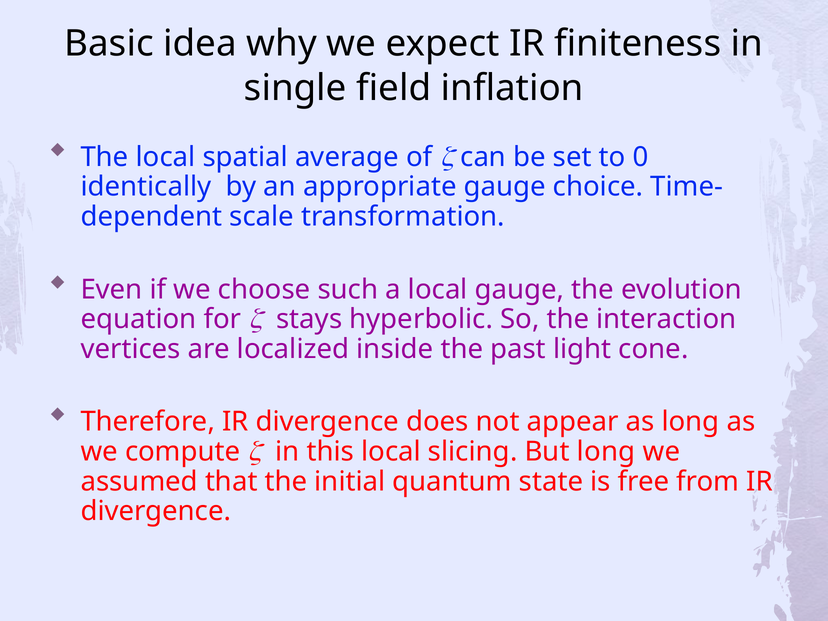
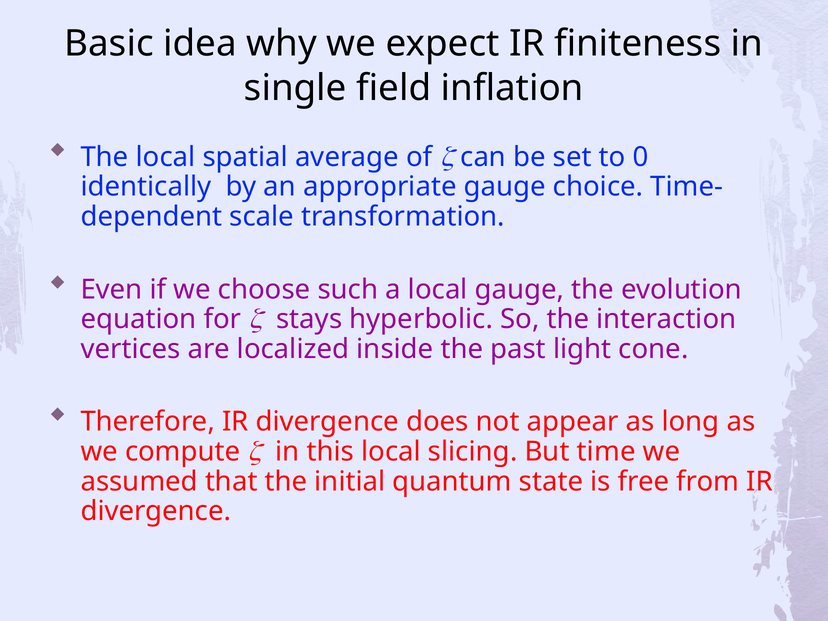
But long: long -> time (606, 452)
